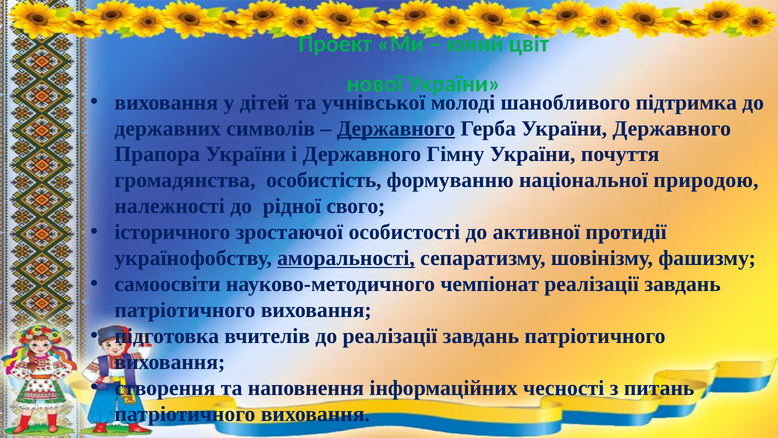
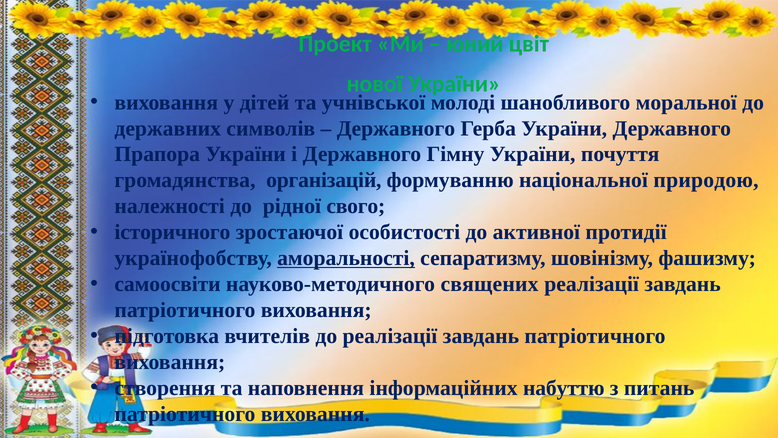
підтримка: підтримка -> моральної (686, 102)
Державного underline: present -> none (396, 128)
особистість: особистість -> організацій (324, 180)
чемпіонат: чемпіонат -> священих (490, 284)
чесності: чесності -> набуттю (564, 388)
